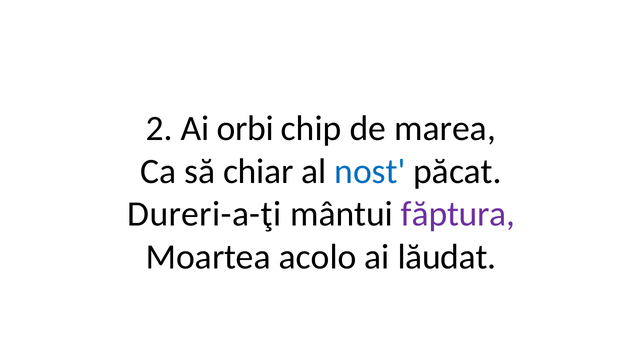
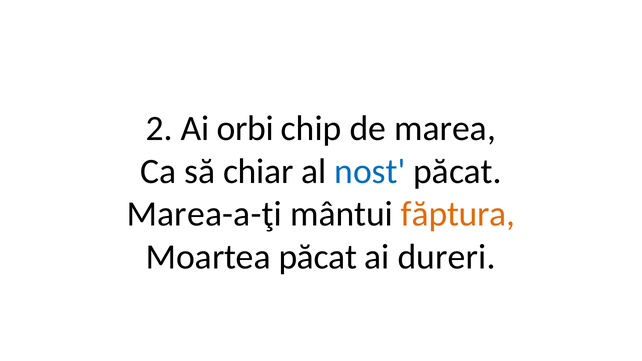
Dureri-a-ţi: Dureri-a-ţi -> Marea-a-ţi (204, 214)
făptura colour: purple -> orange (458, 214)
Moartea acolo: acolo -> păcat (318, 257)
lăudat: lăudat -> dureri (447, 257)
